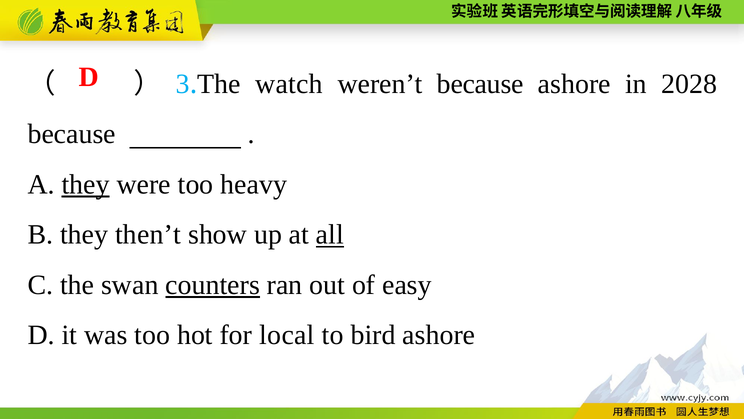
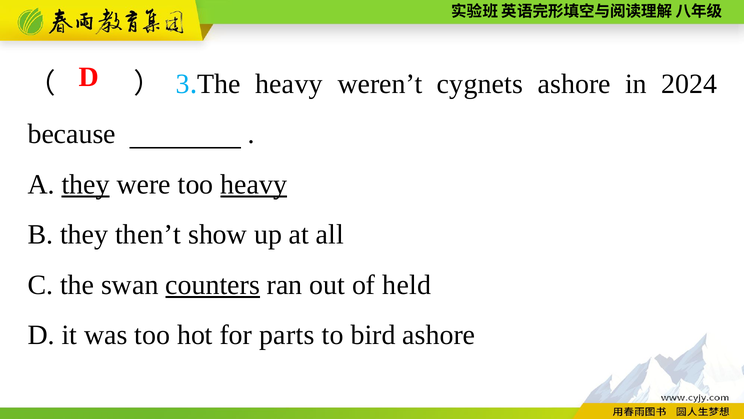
The watch: watch -> heavy (289, 84)
weren’t because: because -> cygnets (480, 84)
2028: 2028 -> 2024 (689, 84)
heavy underline: none -> present (254, 184)
all underline: present -> none (330, 234)
easy: easy -> held (407, 285)
local: local -> parts (287, 335)
